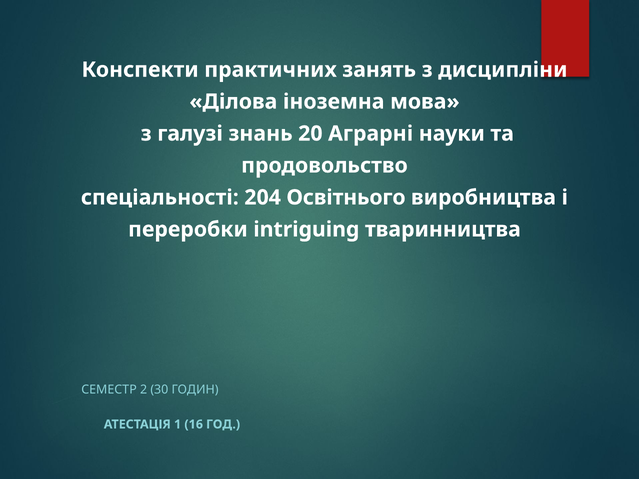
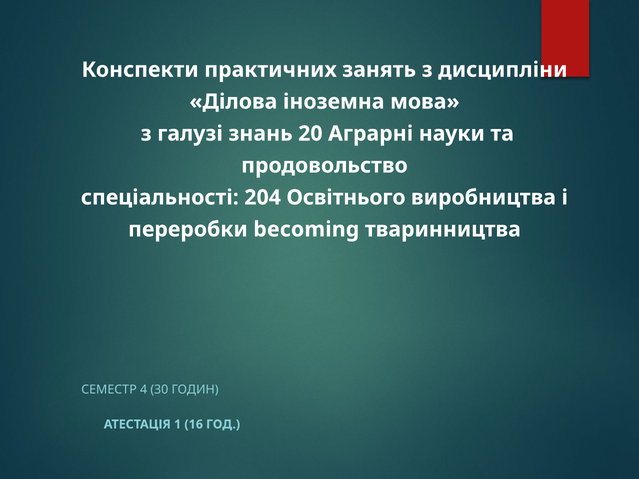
intriguing: intriguing -> becoming (306, 230)
2: 2 -> 4 (144, 390)
